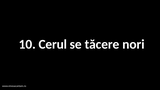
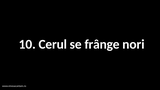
tăcere: tăcere -> frânge (102, 44)
